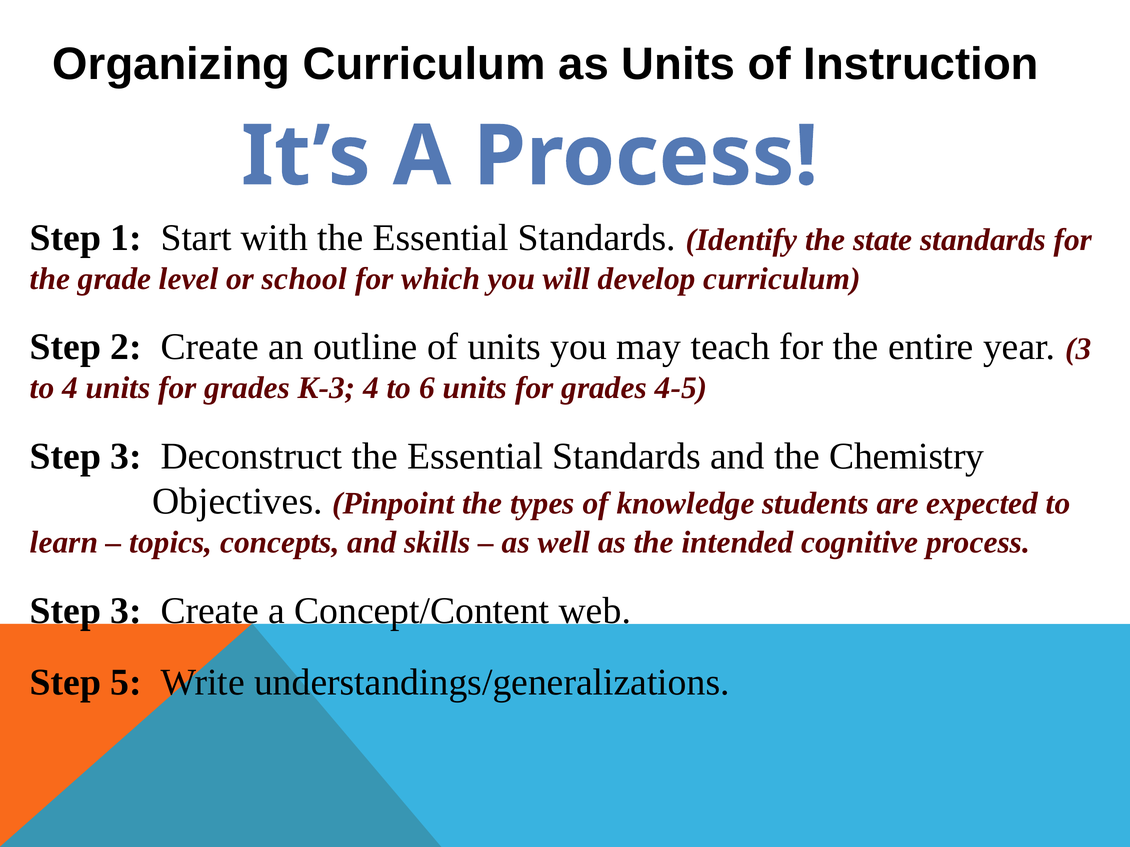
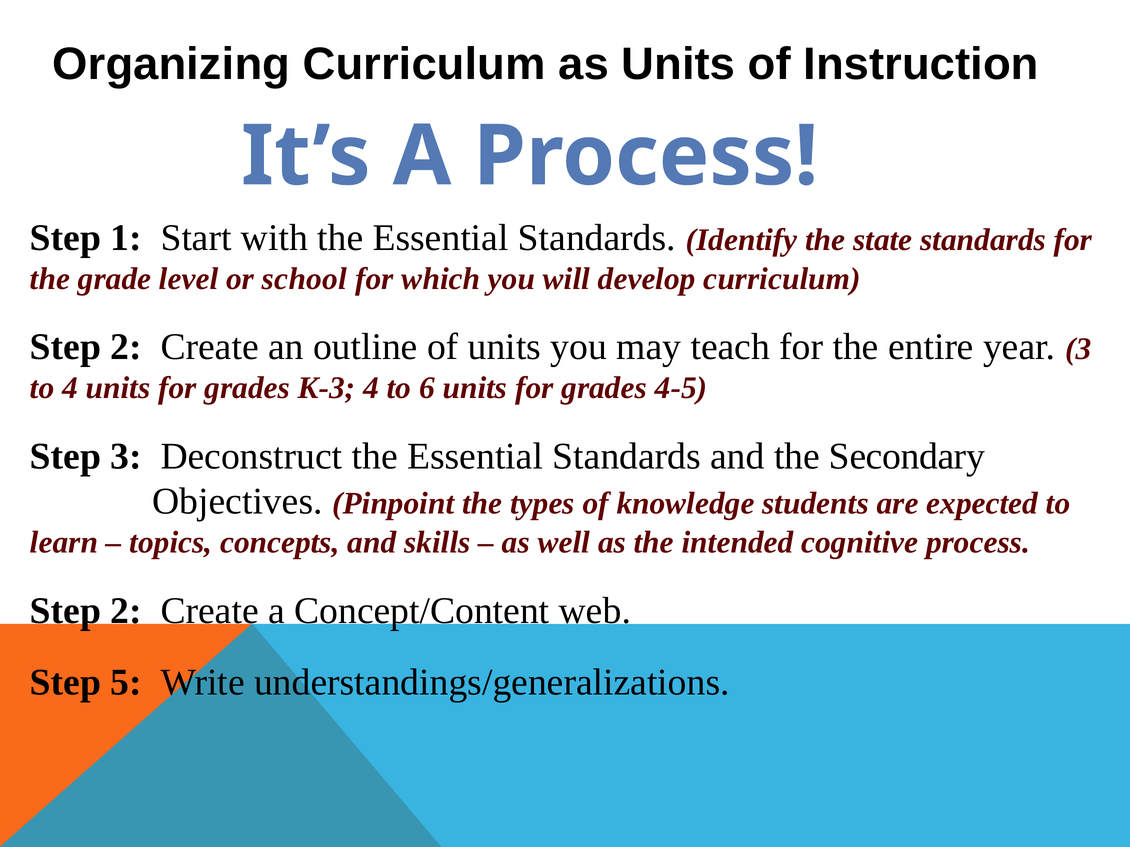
Chemistry: Chemistry -> Secondary (907, 457)
3: 3 -> 2 (126, 611)
